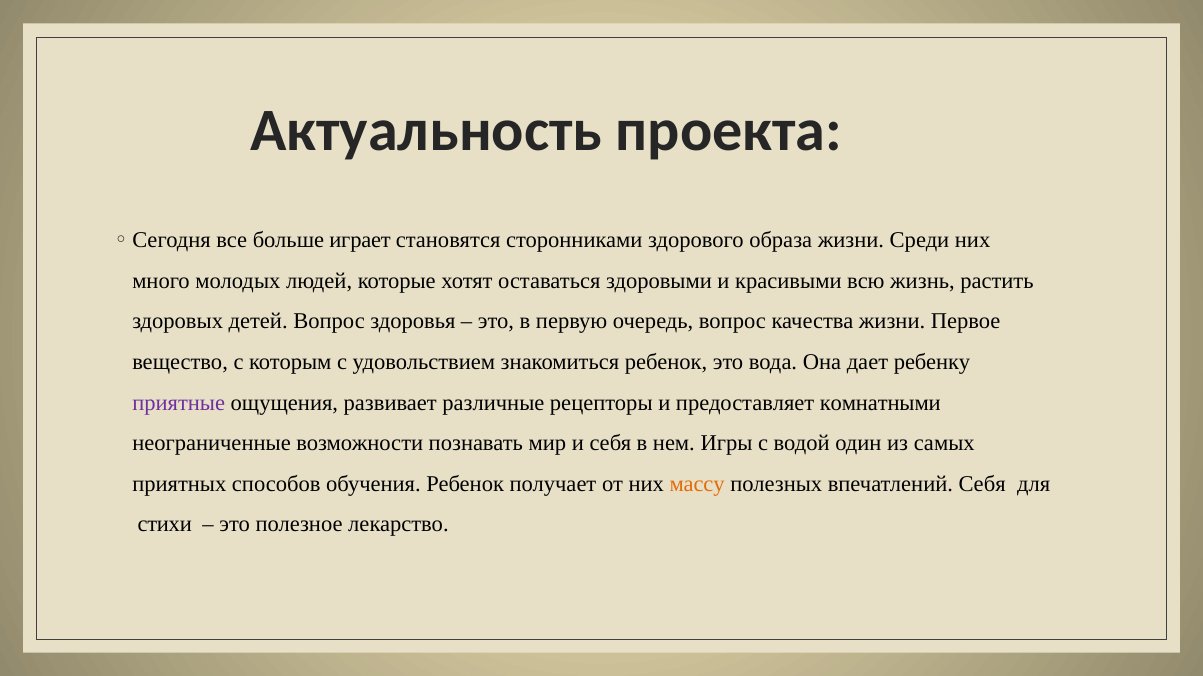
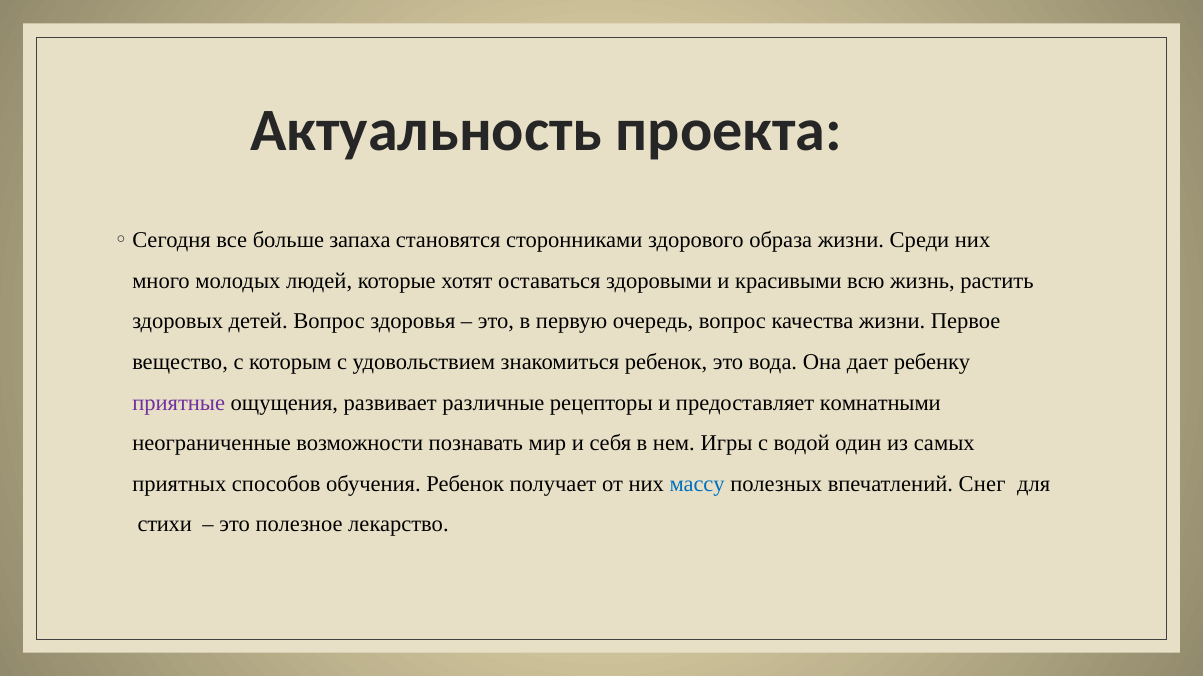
играет: играет -> запаха (360, 241)
массу colour: orange -> blue (697, 484)
впечатлений Себя: Себя -> Снег (982, 484)
